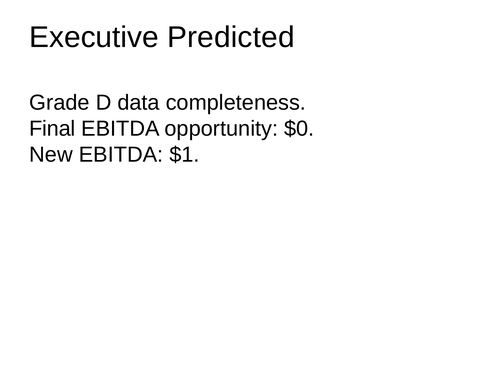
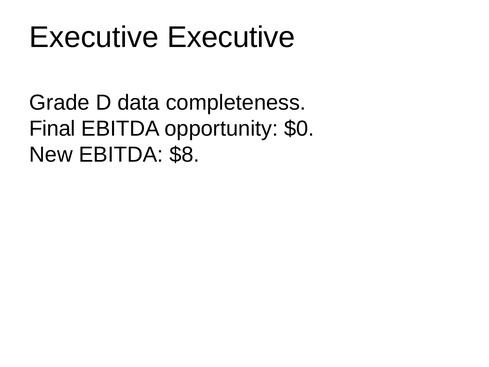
Executive Predicted: Predicted -> Executive (231, 37)
$1: $1 -> $8 (184, 155)
